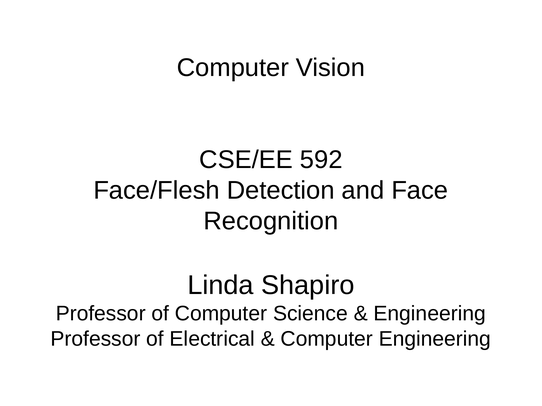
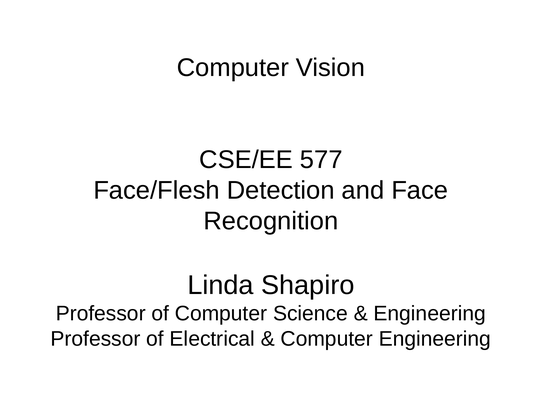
592: 592 -> 577 (321, 160)
